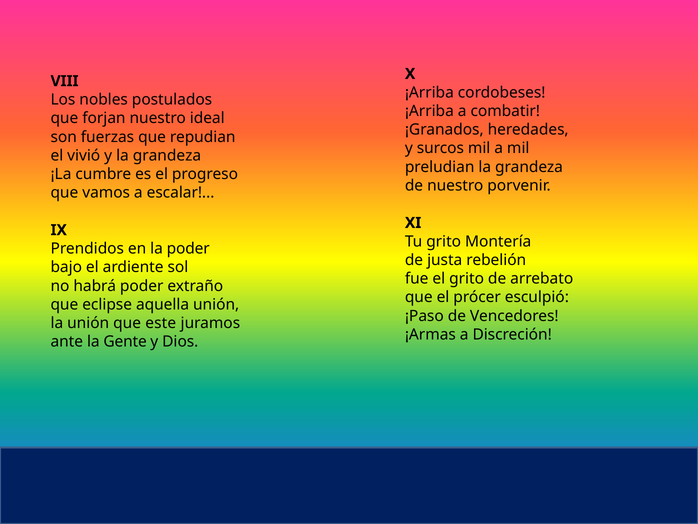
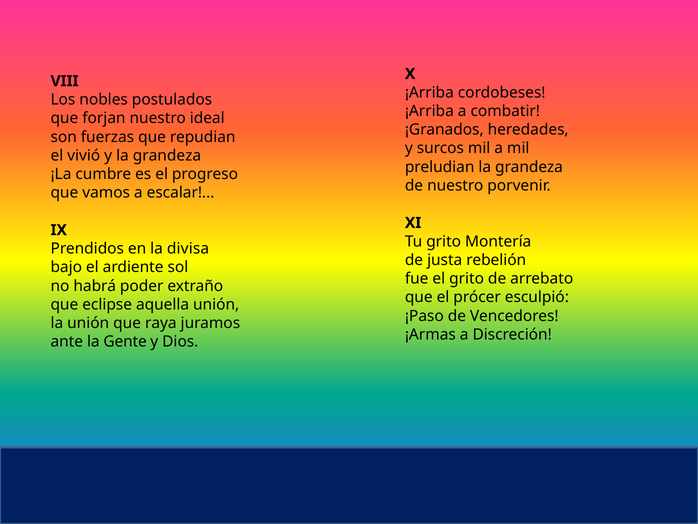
la poder: poder -> divisa (188, 248)
este: este -> raya (161, 323)
